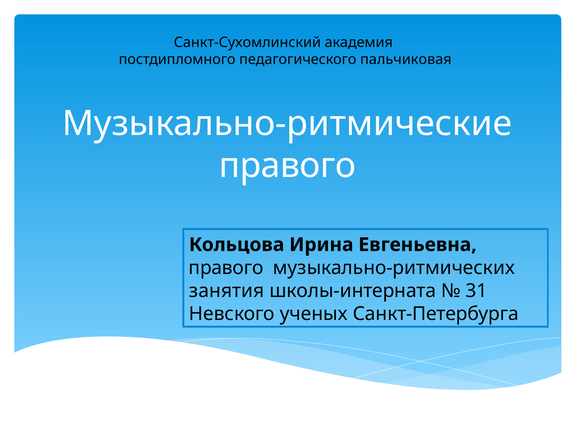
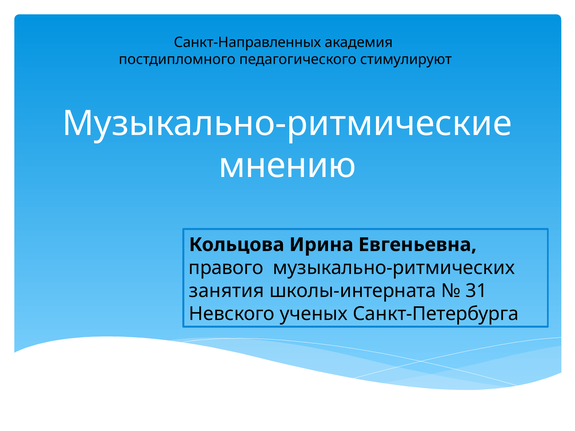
Санкт-Сухомлинский: Санкт-Сухомлинский -> Санкт-Направленных (247, 42)
пальчиковая: пальчиковая -> стимулируют (406, 60)
правого: правого -> мнению (287, 166)
